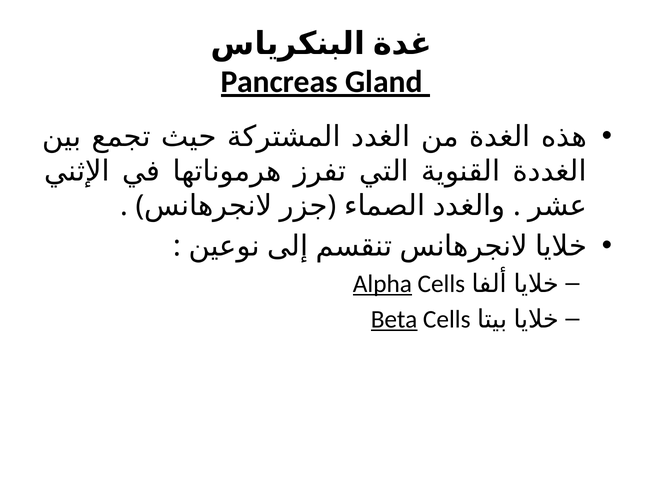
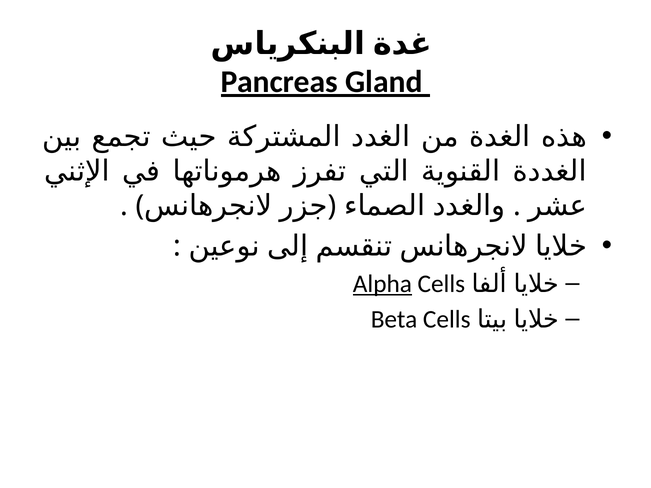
Beta underline: present -> none (394, 319)
